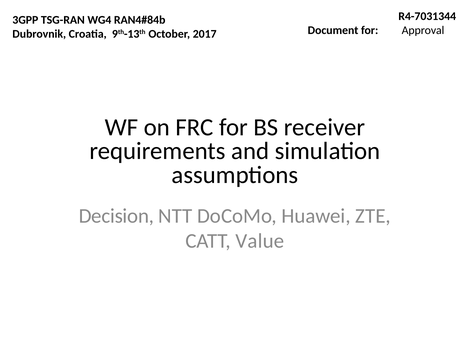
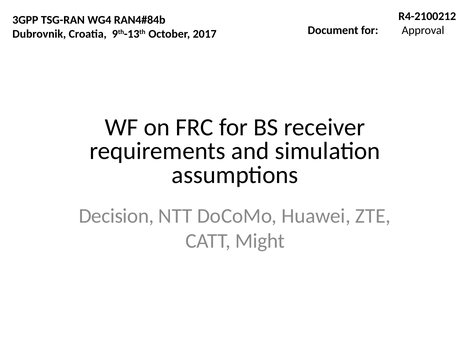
R4-7031344: R4-7031344 -> R4-2100212 (427, 16)
Value: Value -> Might (260, 241)
